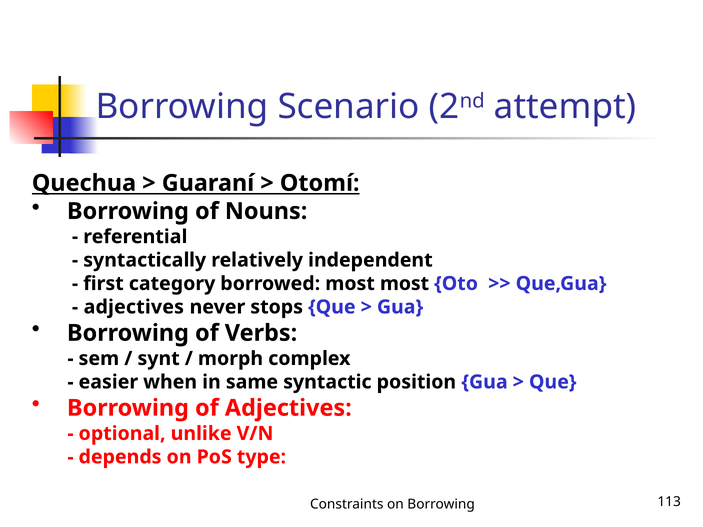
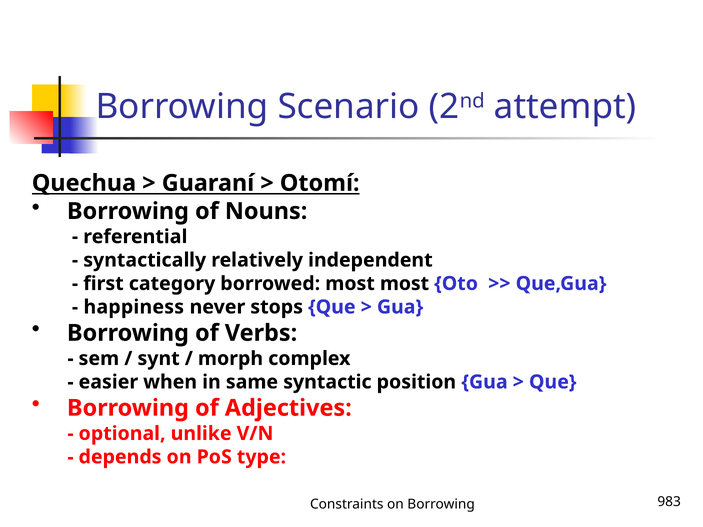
adjectives: adjectives -> happiness (134, 307)
113: 113 -> 983 (669, 502)
